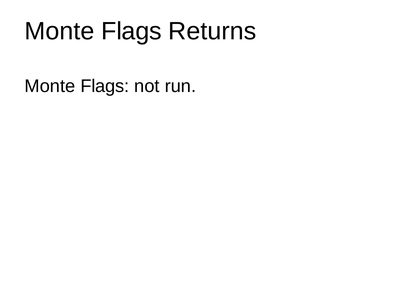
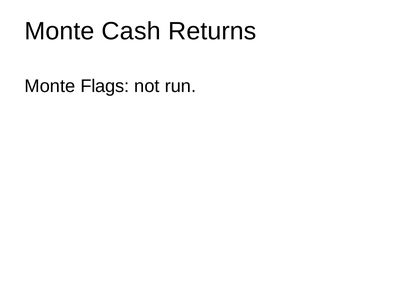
Flags: Flags -> Cash (131, 31)
